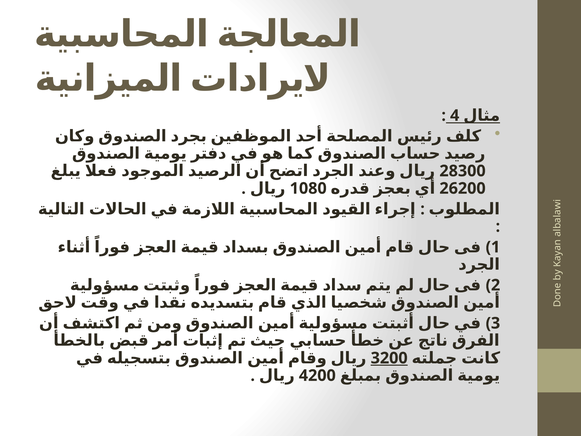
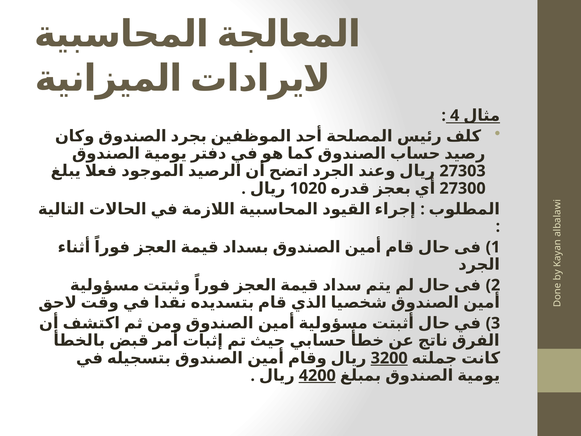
28300: 28300 -> 27303 (463, 171)
1080: 1080 -> 1020 (308, 188)
26200: 26200 -> 27300 (463, 188)
4200 underline: none -> present (317, 375)
